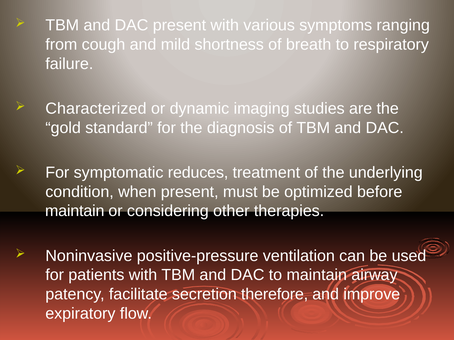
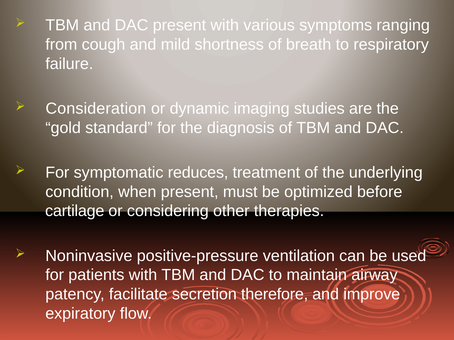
Characterized: Characterized -> Consideration (96, 109)
maintain: maintain -> cartilage (75, 211)
